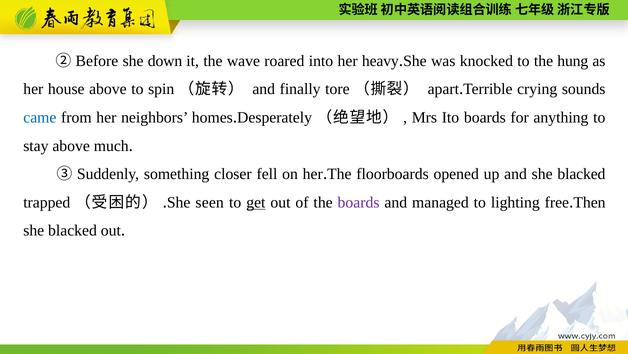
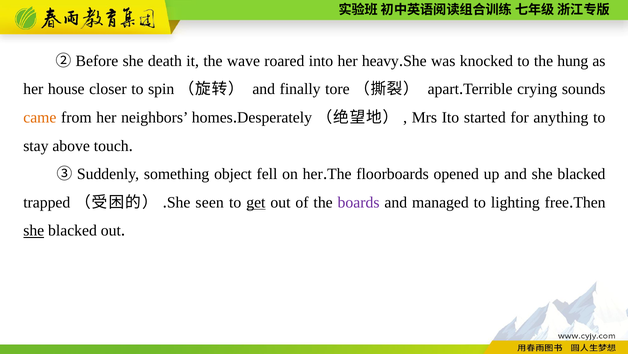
down: down -> death (165, 61)
house above: above -> closer (108, 89)
came colour: blue -> orange (40, 117)
Ito boards: boards -> started (485, 117)
much: much -> touch (111, 146)
closer: closer -> object (233, 174)
she underline: none -> present (34, 230)
